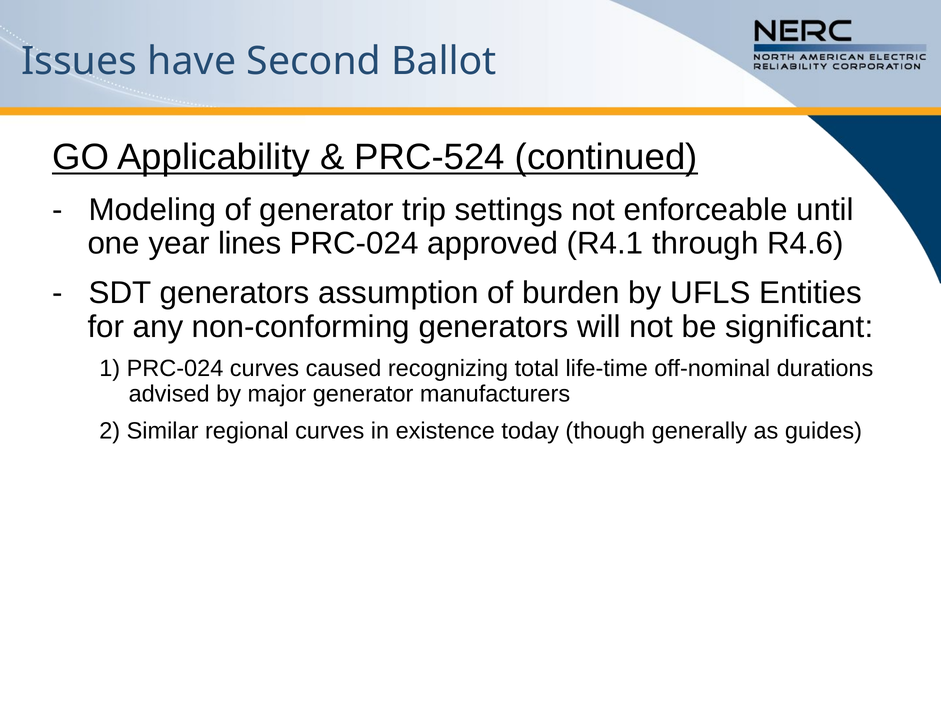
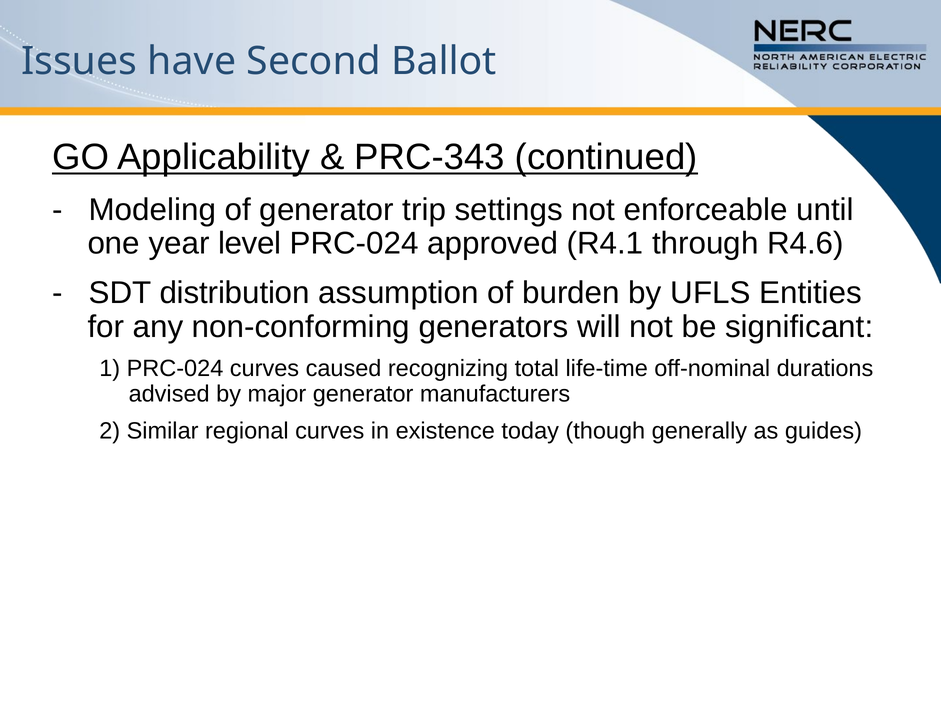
PRC-524: PRC-524 -> PRC-343 (430, 157)
lines: lines -> level (250, 243)
SDT generators: generators -> distribution (235, 293)
